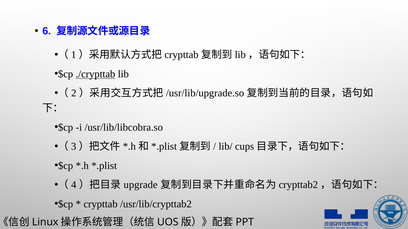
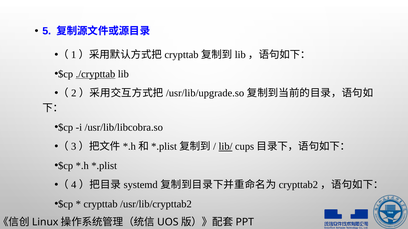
6: 6 -> 5 (47, 31)
lib/ underline: none -> present (226, 147)
upgrade: upgrade -> systemd (141, 185)
